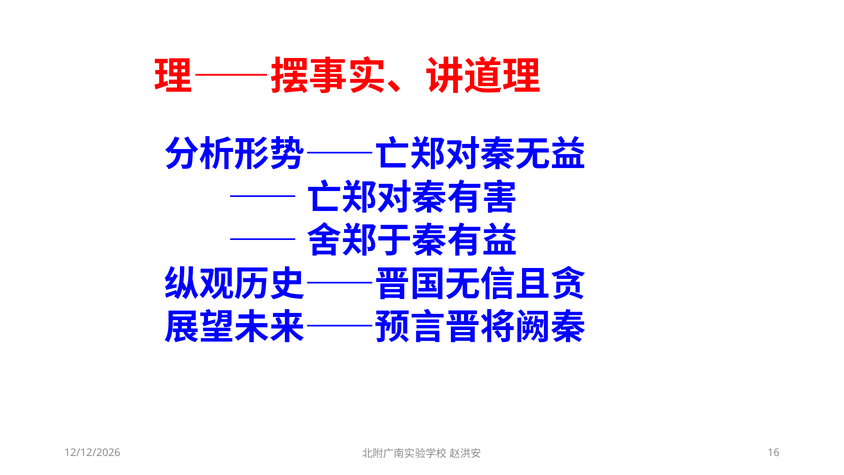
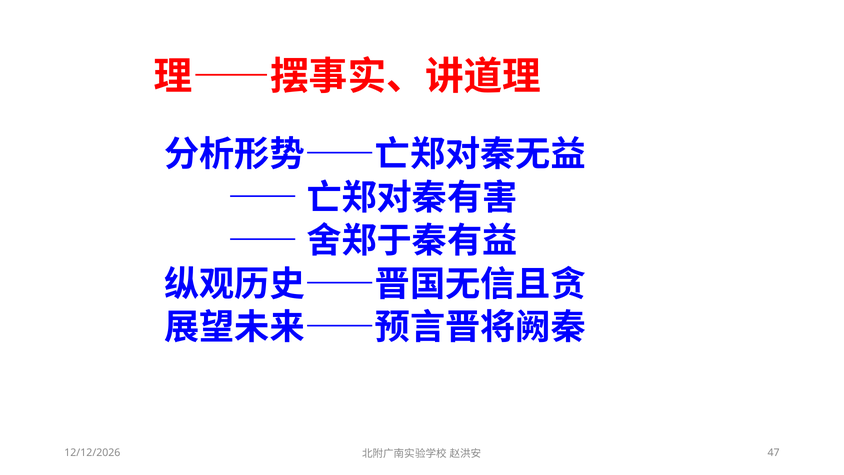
16: 16 -> 47 (774, 453)
